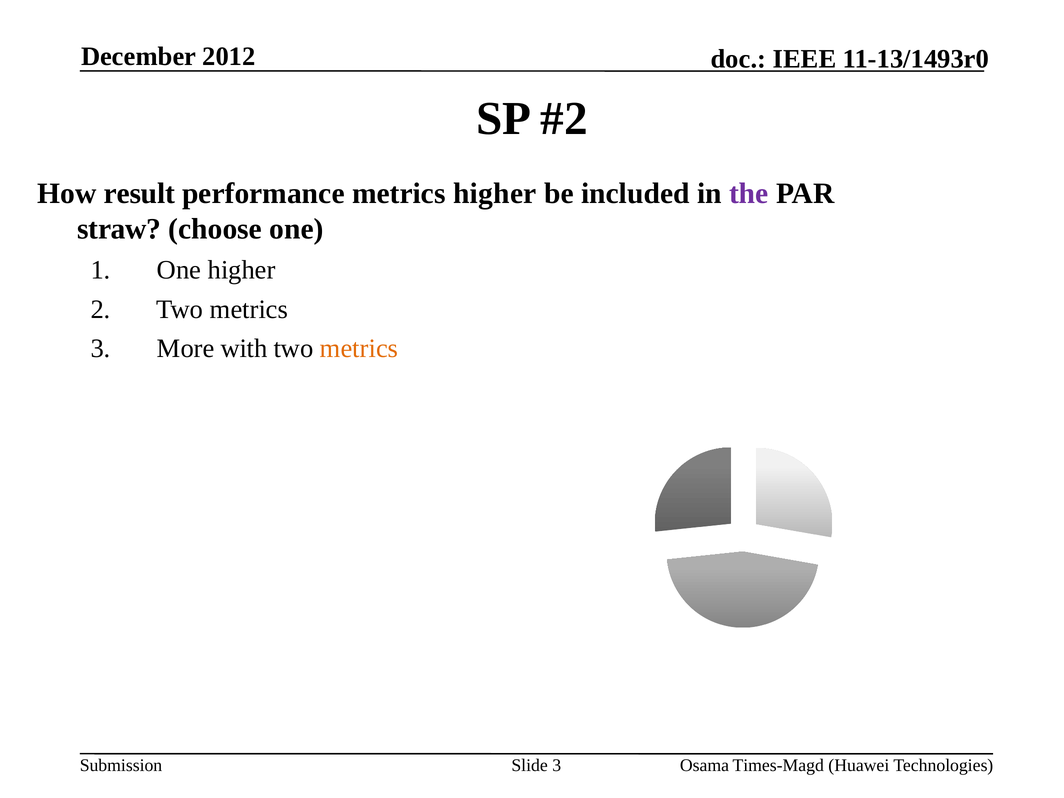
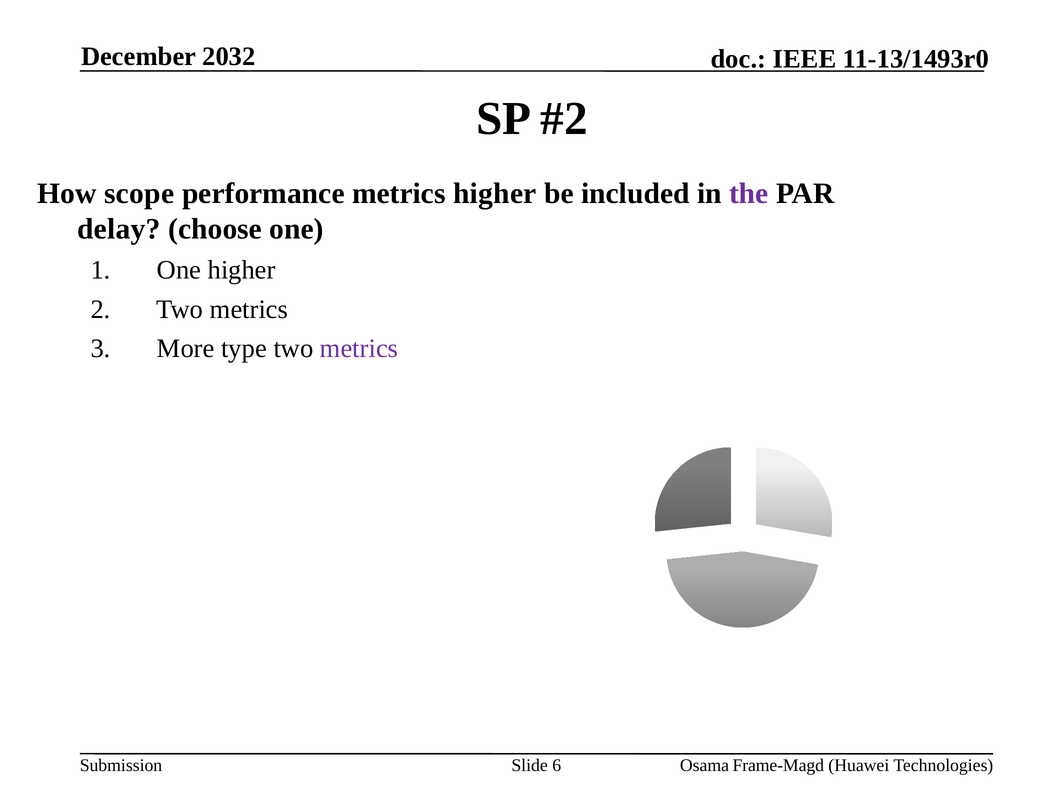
2012: 2012 -> 2032 (229, 56)
result: result -> scope (139, 194)
straw: straw -> delay (119, 229)
with: with -> type (244, 349)
metrics colour: orange -> purple (359, 349)
Slide 3: 3 -> 6 (557, 765)
Times-Magd: Times-Magd -> Frame-Magd (778, 765)
